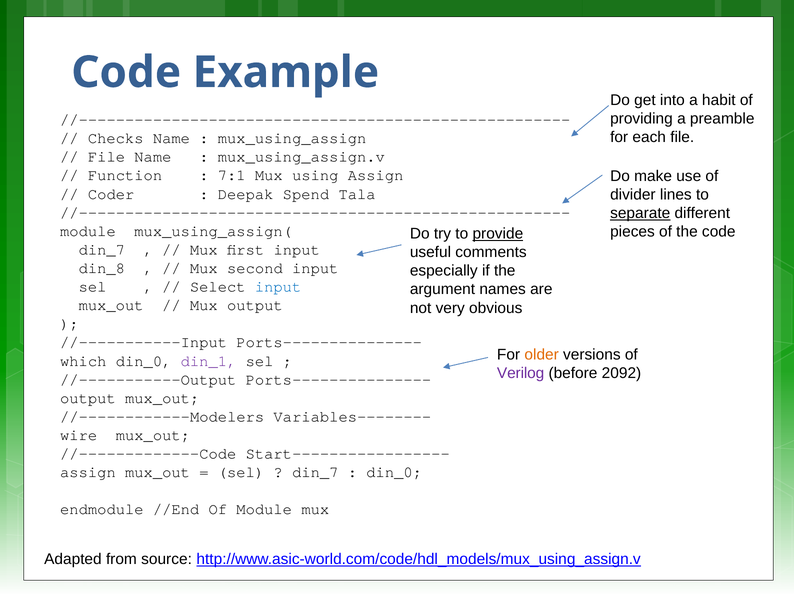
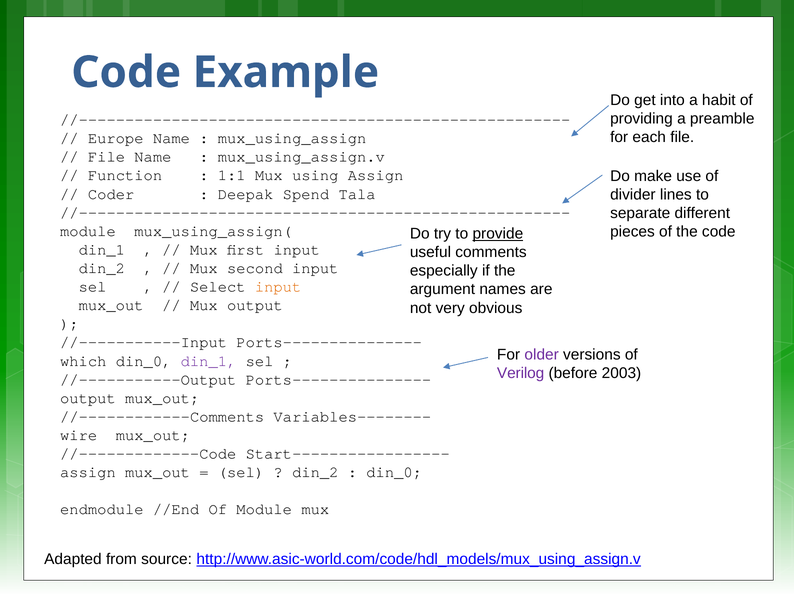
Checks: Checks -> Europe (116, 138)
7:1: 7:1 -> 1:1 (232, 175)
separate underline: present -> none (640, 213)
din_7: din_7 -> din_1 (102, 249)
din_8: din_8 -> din_2 (102, 268)
input colour: blue -> orange (278, 286)
older colour: orange -> purple (542, 354)
2092: 2092 -> 2003 (621, 373)
//------------Modelers: //------------Modelers -> //------------Comments (162, 416)
din_7: din_7 -> din_2 (315, 472)
